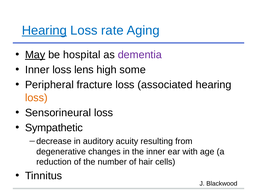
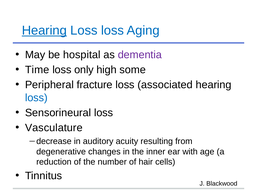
Loss rate: rate -> loss (112, 30)
May underline: present -> none (35, 55)
Inner: Inner -> Time (37, 70)
lens: lens -> only (84, 70)
loss colour: orange -> blue (36, 98)
Sympathetic: Sympathetic -> Vasculature (54, 128)
